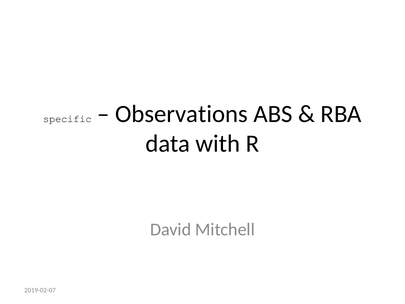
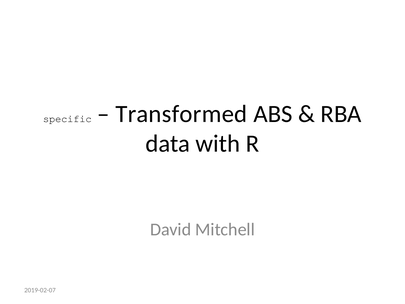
Observations: Observations -> Transformed (181, 114)
